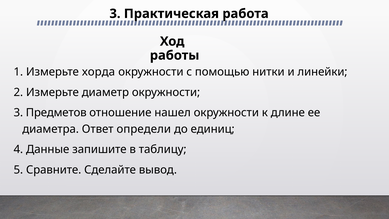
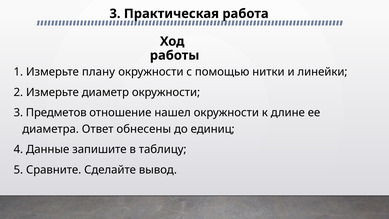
хорда: хорда -> плану (98, 72)
определи: определи -> обнесены (144, 129)
